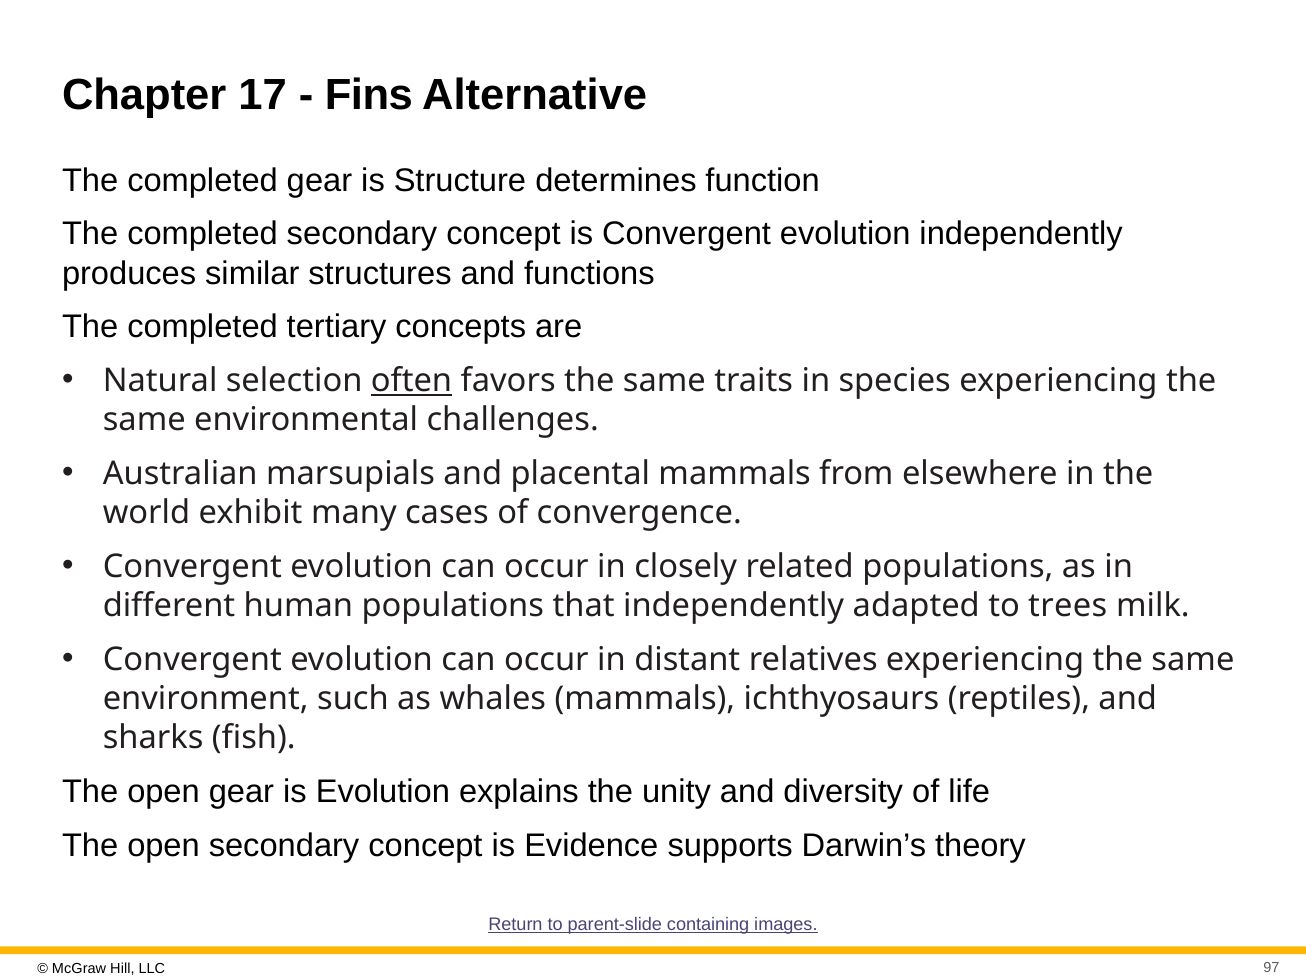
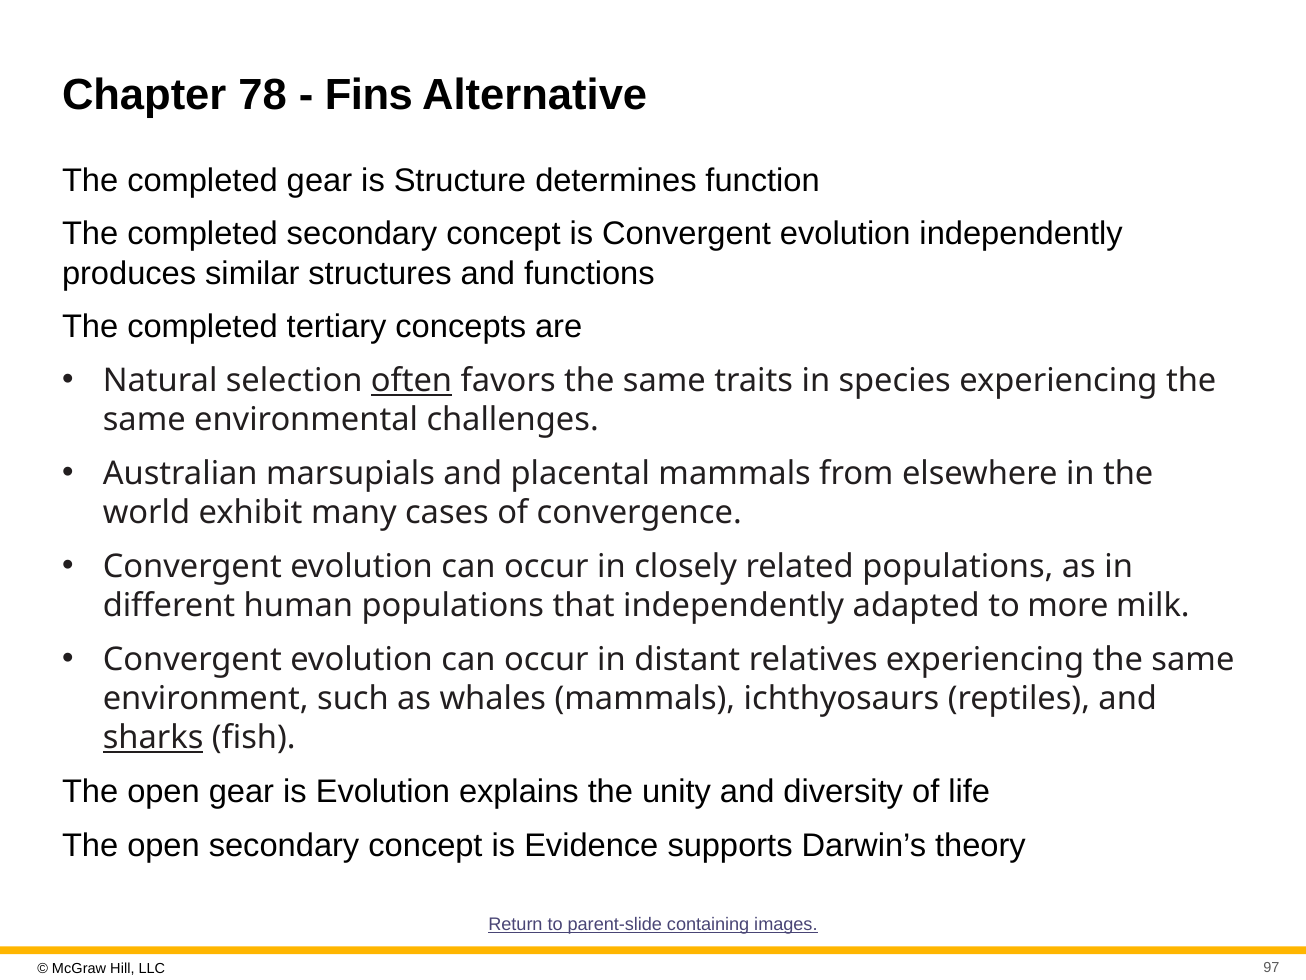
17: 17 -> 78 (263, 95)
trees: trees -> more (1068, 606)
sharks underline: none -> present (153, 738)
